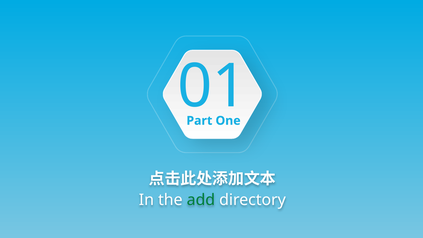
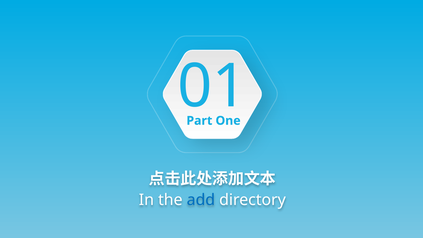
add colour: green -> blue (201, 200)
